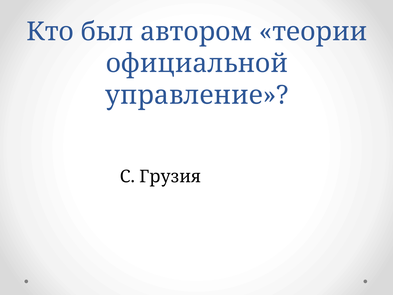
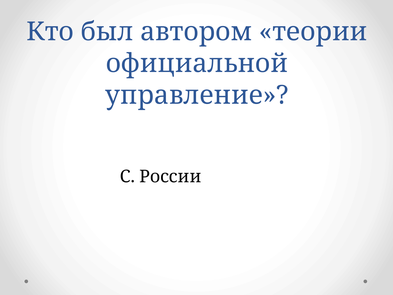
Грузия: Грузия -> России (170, 176)
